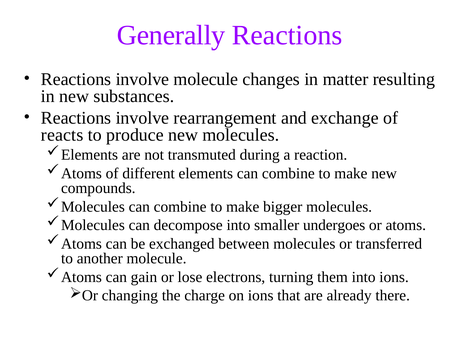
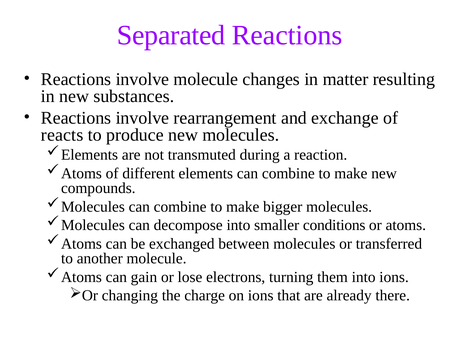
Generally: Generally -> Separated (171, 35)
undergoes: undergoes -> conditions (334, 225)
